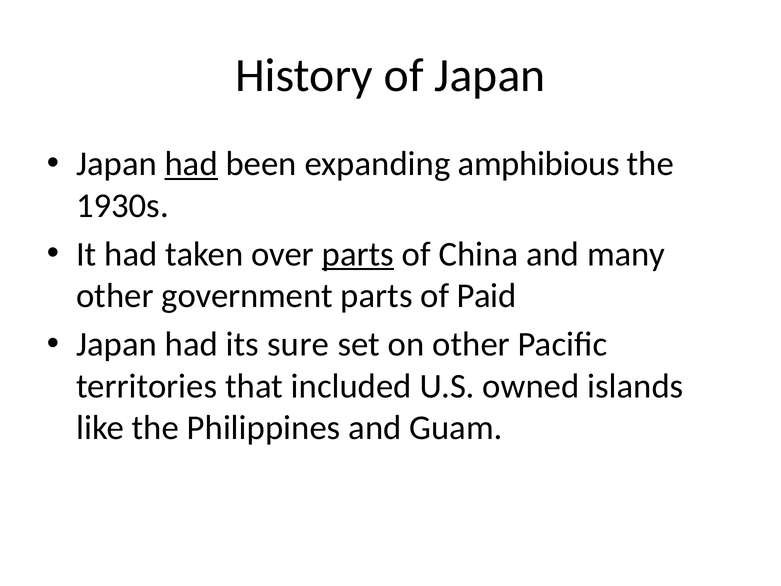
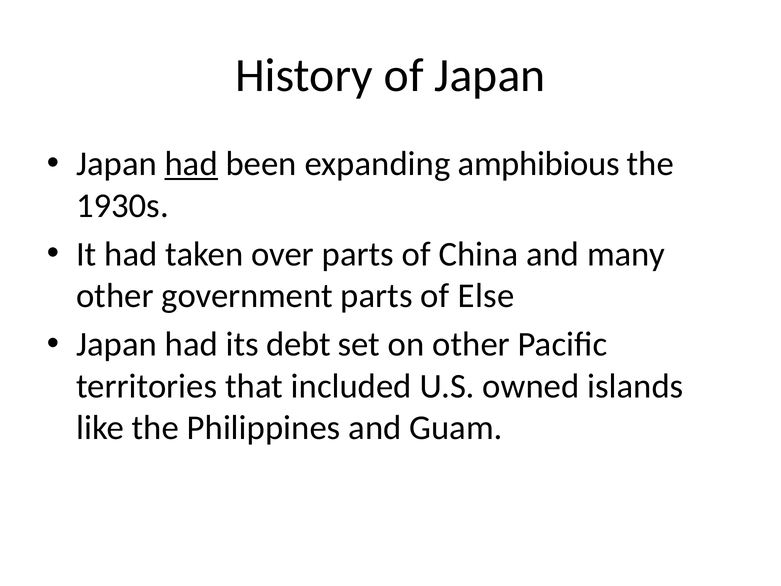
parts underline: present -> none (358, 254)
Paid: Paid -> Else (486, 296)
sure: sure -> debt (298, 344)
